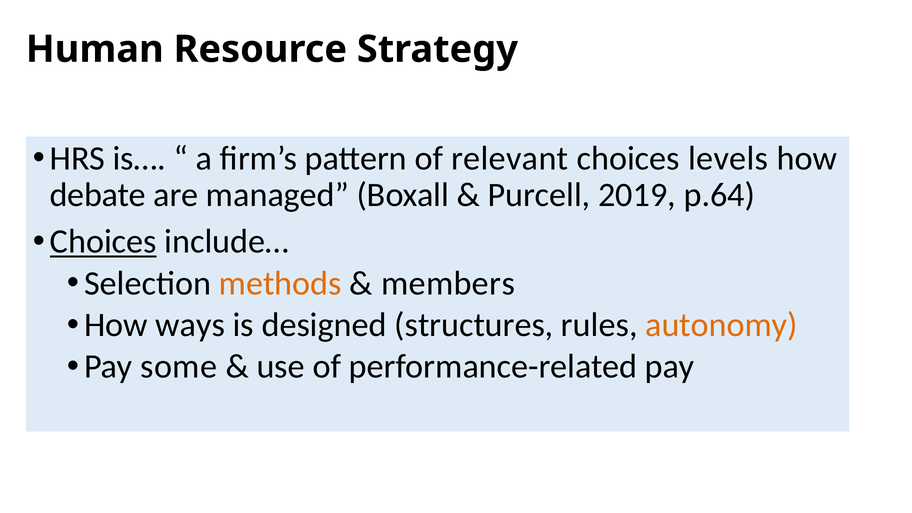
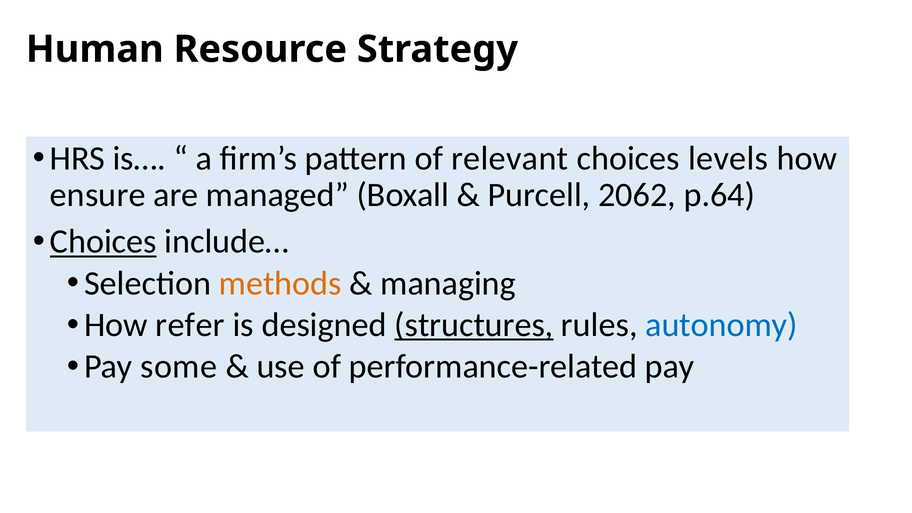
debate: debate -> ensure (98, 195)
2019: 2019 -> 2062 (637, 195)
members: members -> managing (448, 283)
ways: ways -> refer (190, 325)
structures underline: none -> present (474, 325)
autonomy colour: orange -> blue (721, 325)
